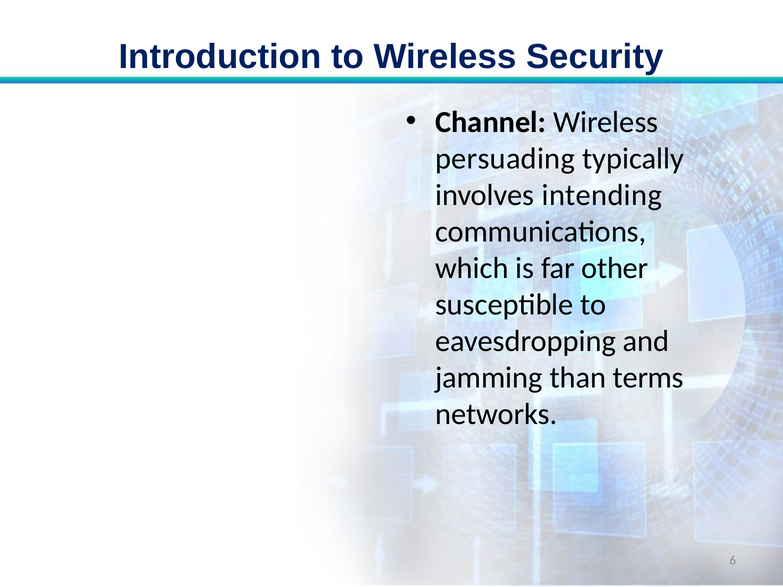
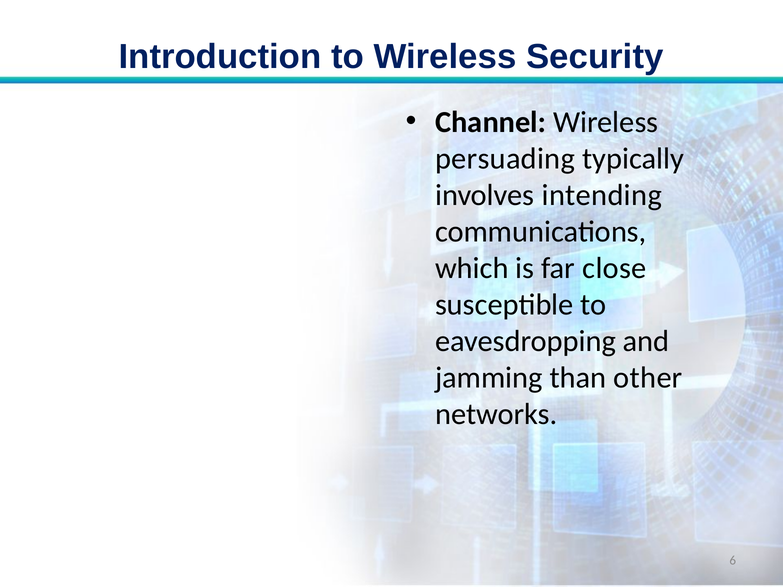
other: other -> close (614, 268)
terms: terms -> other (648, 378)
